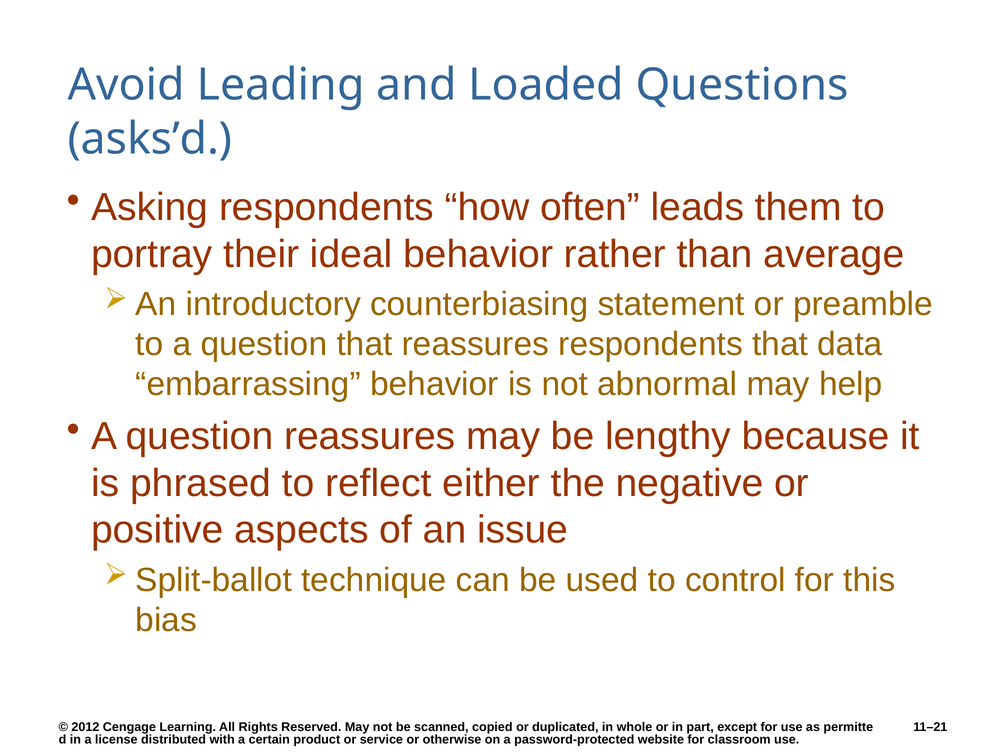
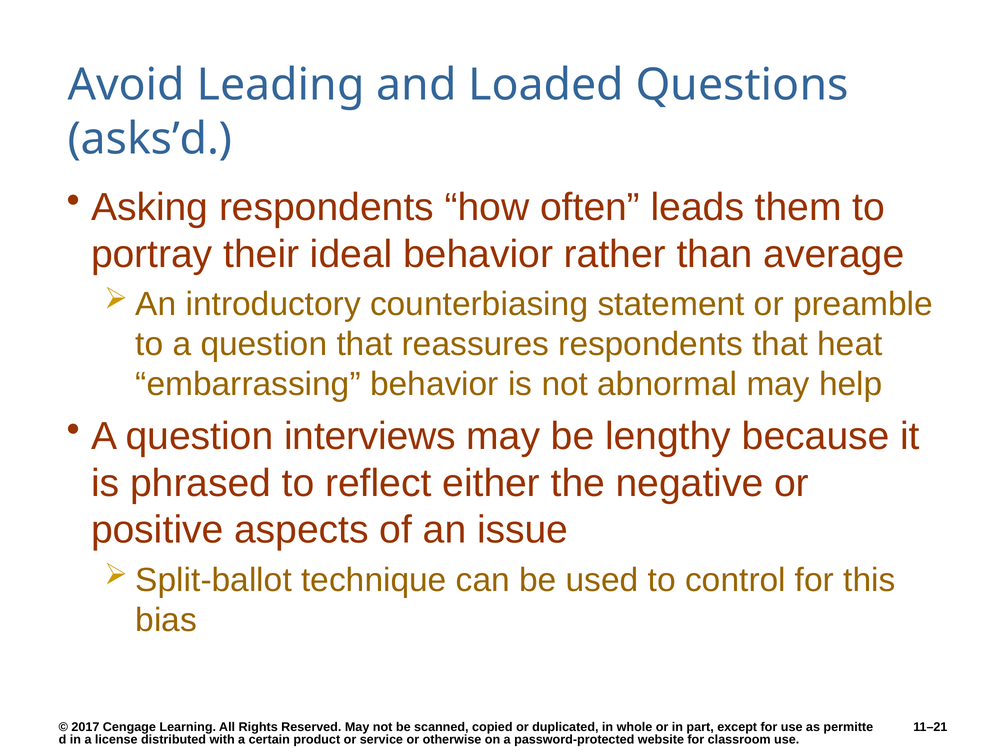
data: data -> heat (850, 344)
question reassures: reassures -> interviews (370, 436)
2012: 2012 -> 2017 (85, 728)
